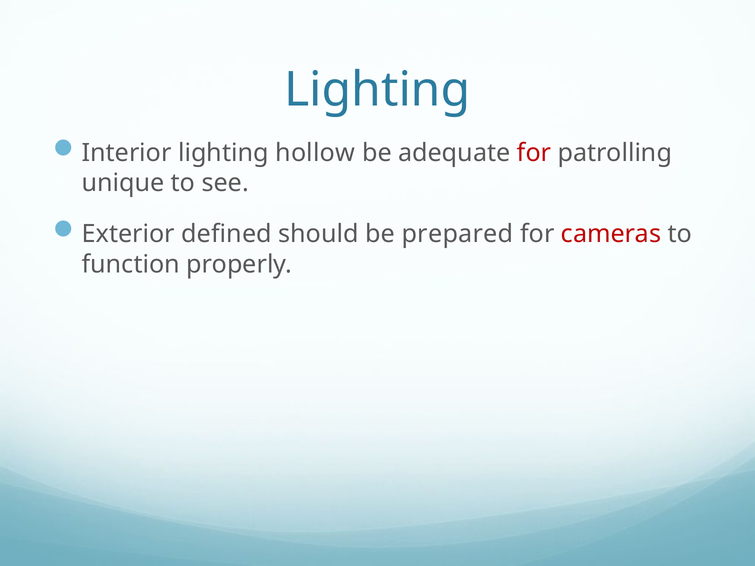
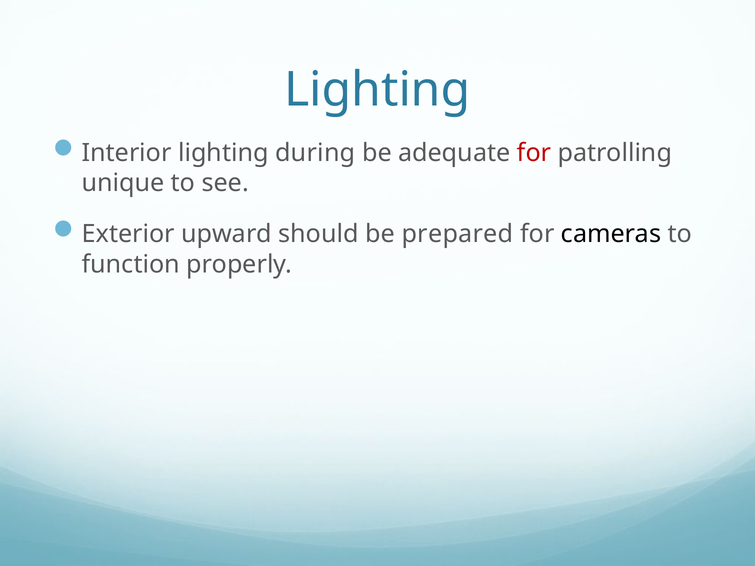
hollow: hollow -> during (315, 153)
defined: defined -> upward (227, 234)
cameras colour: red -> black (611, 234)
